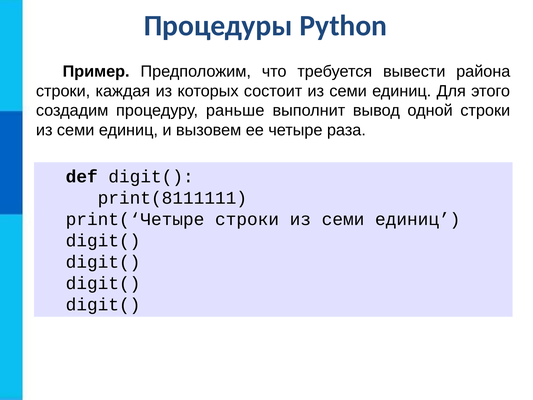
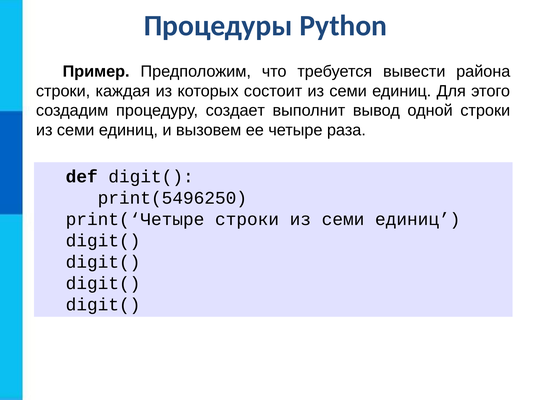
раньше: раньше -> создает (235, 111)
print(8111111: print(8111111 -> print(5496250 (173, 198)
